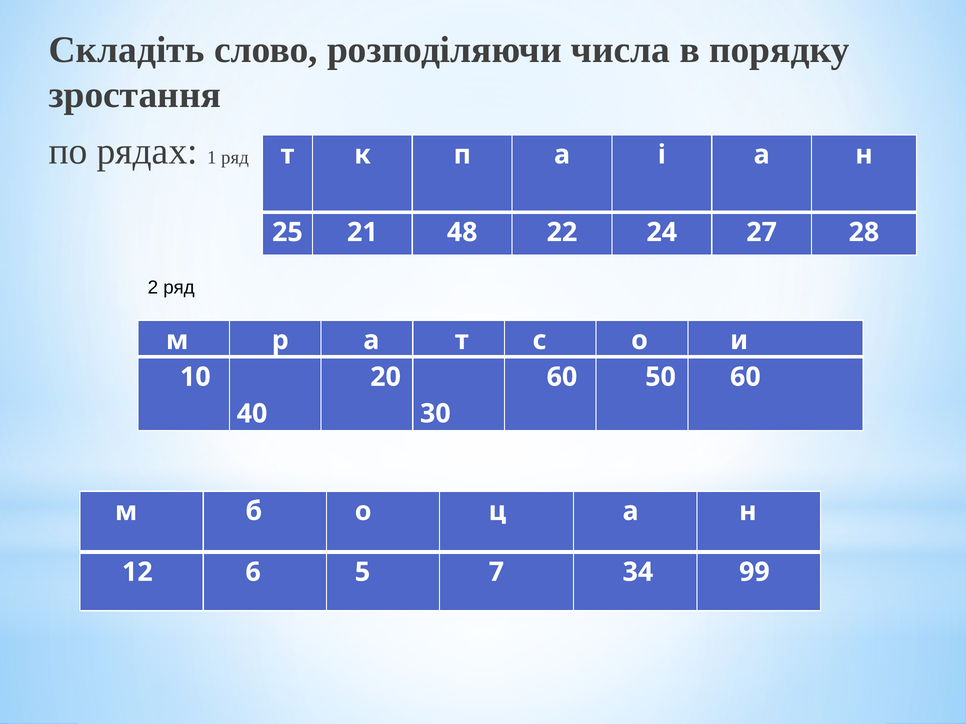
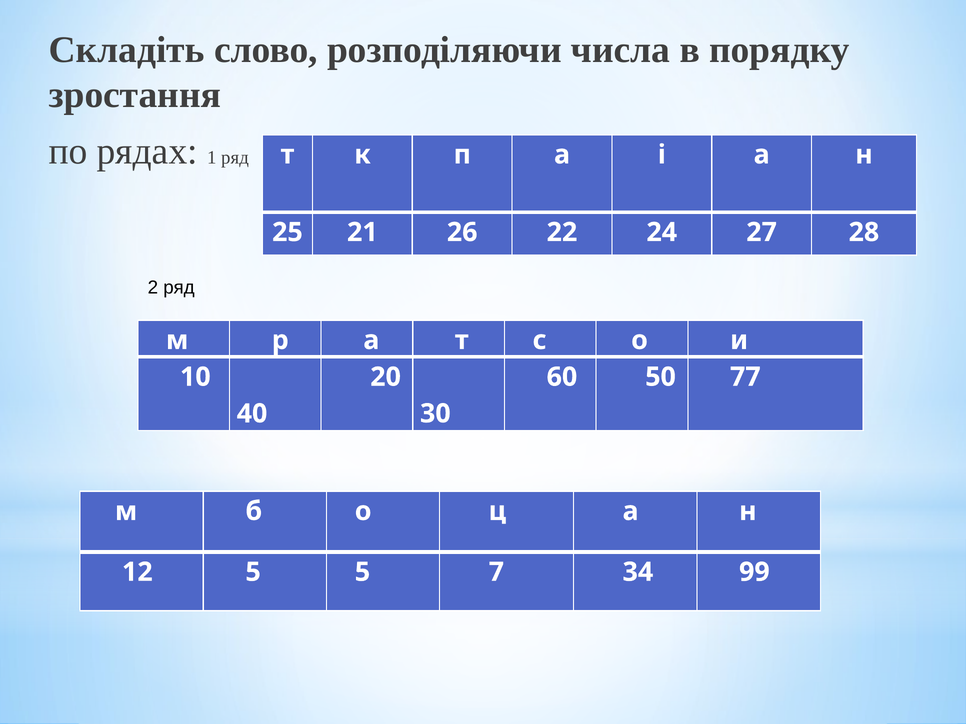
48: 48 -> 26 (462, 232)
50 60: 60 -> 77 (745, 377)
12 6: 6 -> 5 (253, 572)
